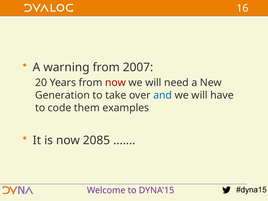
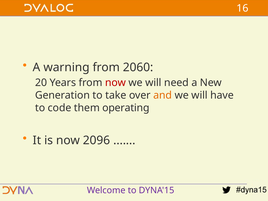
2007: 2007 -> 2060 (138, 67)
and colour: blue -> orange (163, 95)
examples: examples -> operating (126, 108)
2085: 2085 -> 2096 (97, 140)
